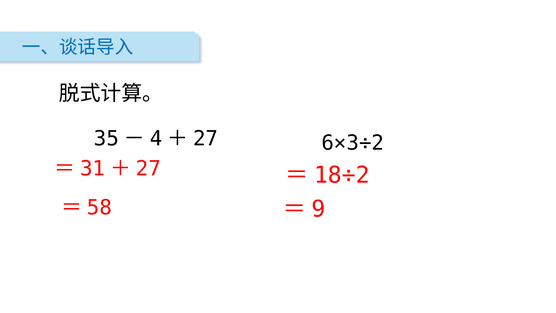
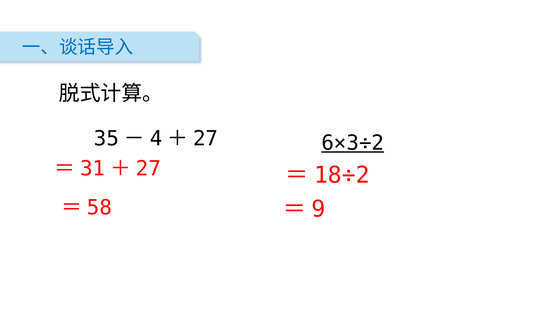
6×3÷2 underline: none -> present (353, 143)
